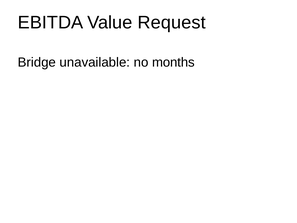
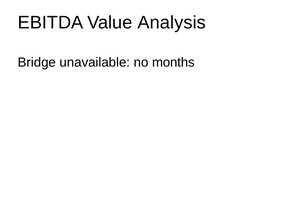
Request: Request -> Analysis (172, 23)
